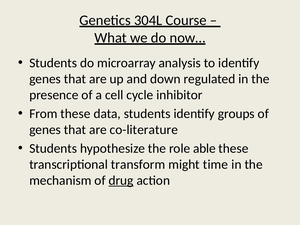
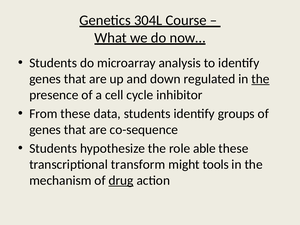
the underline: none -> present (261, 79)
co-literature: co-literature -> co-sequence (144, 130)
time: time -> tools (216, 164)
